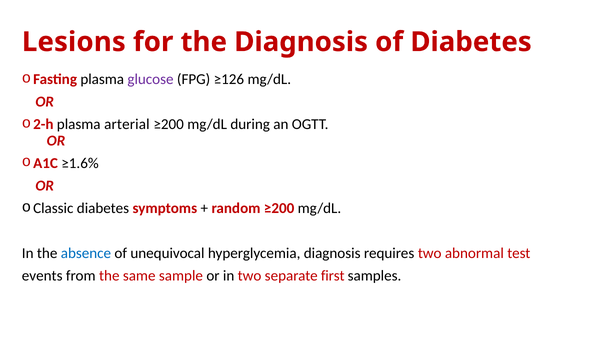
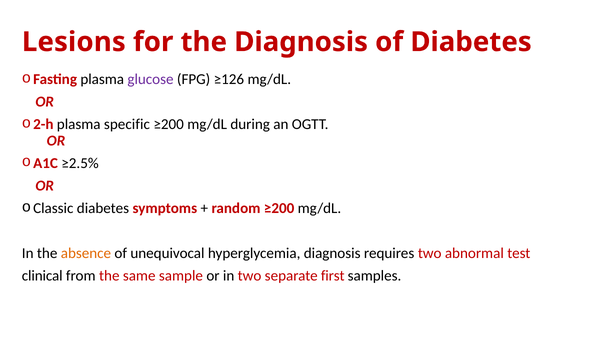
arterial: arterial -> specific (127, 124)
≥1.6%: ≥1.6% -> ≥2.5% (80, 163)
absence colour: blue -> orange (86, 254)
events: events -> clinical (42, 276)
